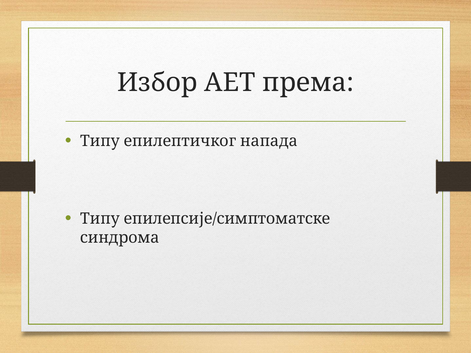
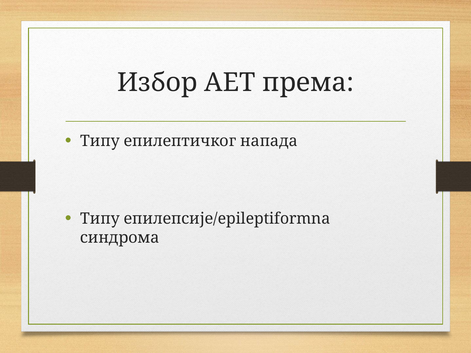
епилепсије/симптоматске: епилепсије/симптоматске -> епилепсије/epileptiformna (227, 219)
